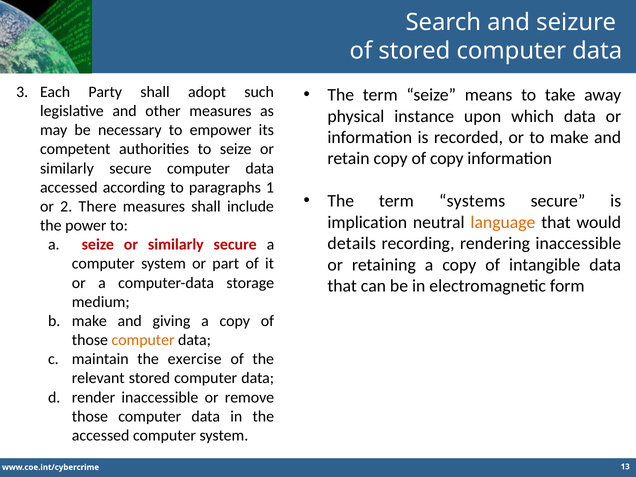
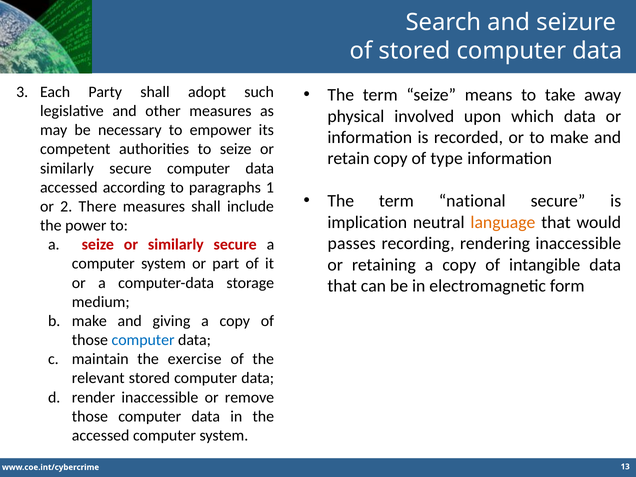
instance: instance -> involved (424, 116)
of copy: copy -> type (447, 159)
systems: systems -> national (472, 201)
details: details -> passes (352, 243)
computer colour: orange -> blue (143, 340)
